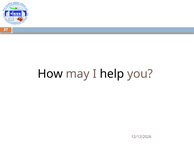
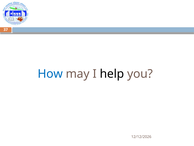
How colour: black -> blue (50, 74)
